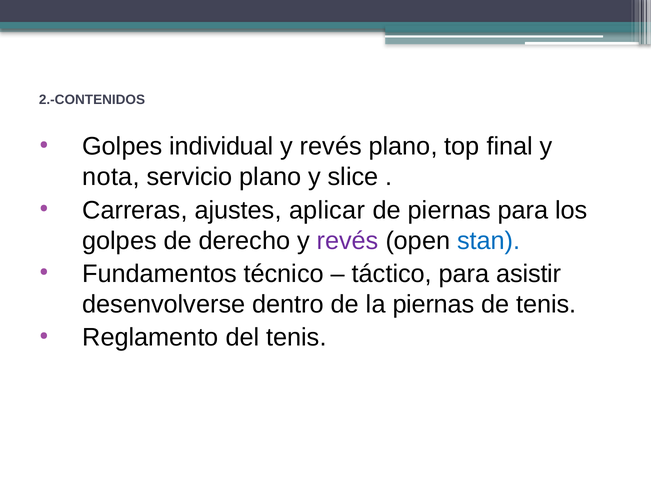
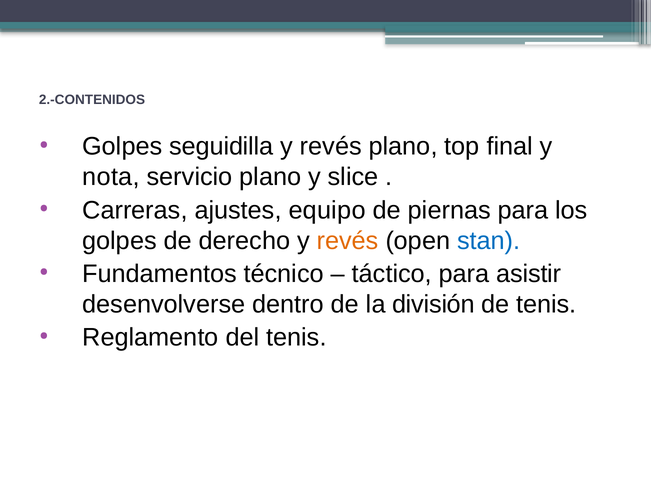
individual: individual -> seguidilla (221, 146)
aplicar: aplicar -> equipo (327, 210)
revés colour: purple -> orange (348, 240)
la piernas: piernas -> división (433, 304)
